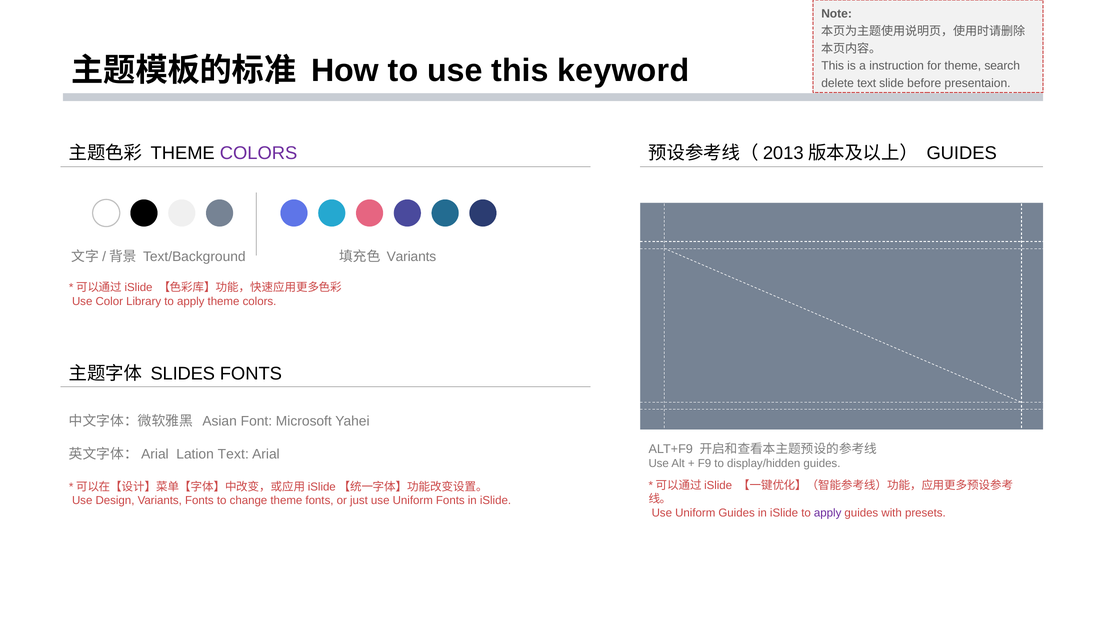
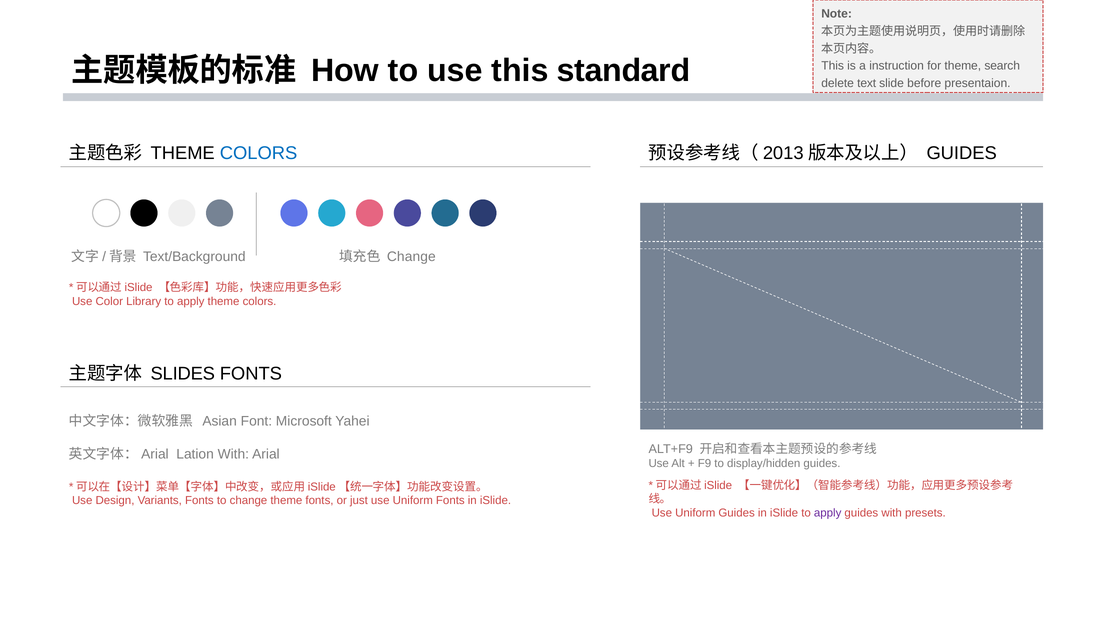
keyword: keyword -> standard (624, 70)
COLORS colour: purple -> blue (259, 153)
Variants: Variants -> Change (411, 257)
Lation Text: Text -> With (233, 454)
